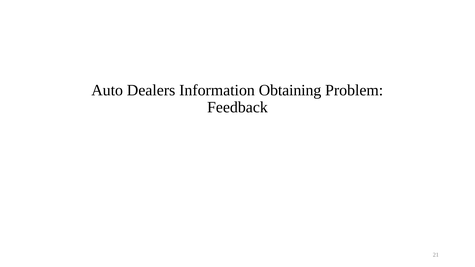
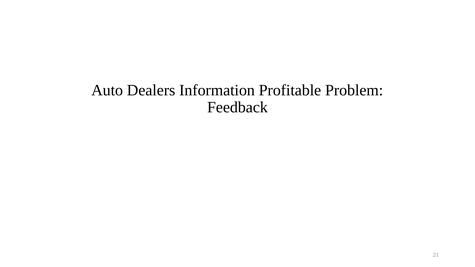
Obtaining: Obtaining -> Profitable (290, 90)
